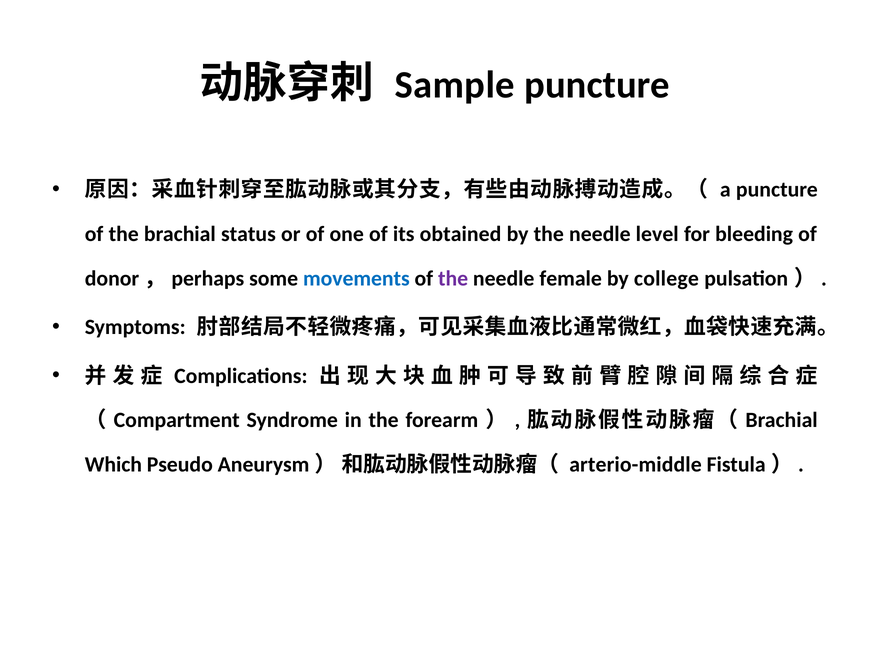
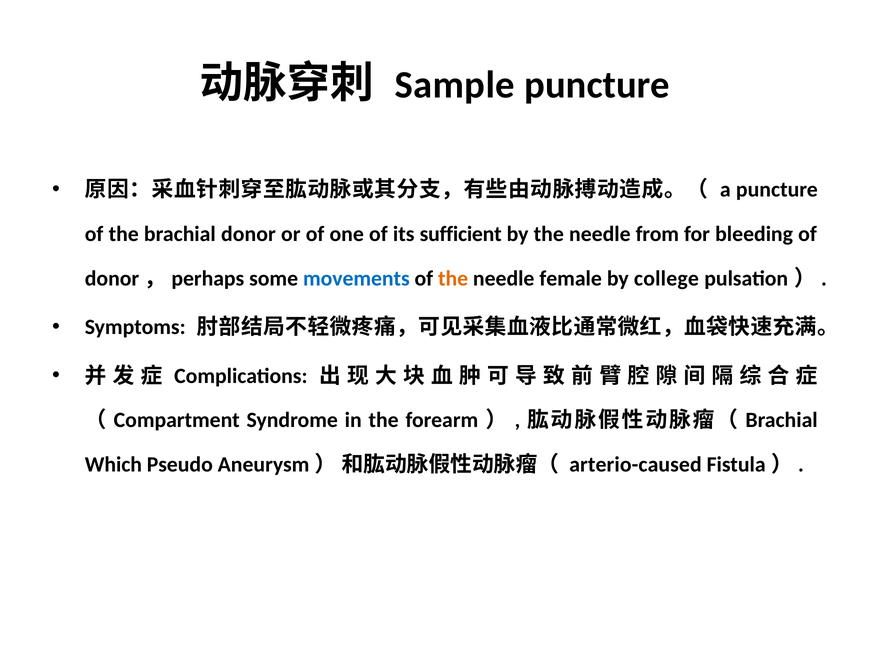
status: status -> donor (248, 234)
obtained: obtained -> sufficient (461, 234)
level: level -> from (657, 234)
the colour: purple -> orange (453, 278)
arterio-middle: arterio-middle -> arterio-caused (635, 464)
